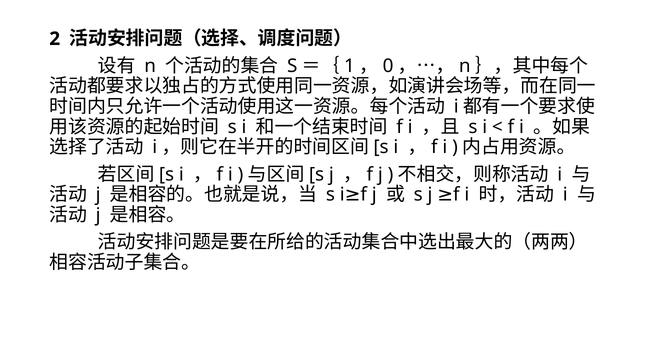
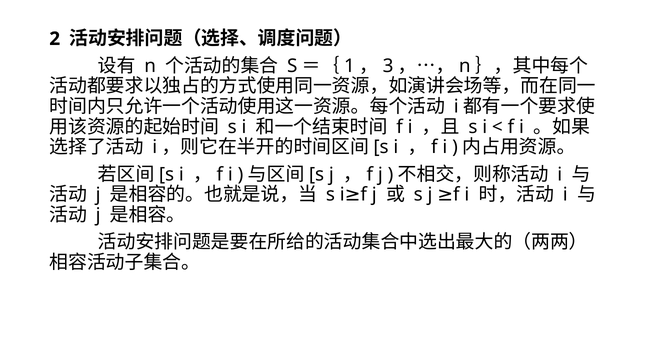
0: 0 -> 3 (388, 66)
